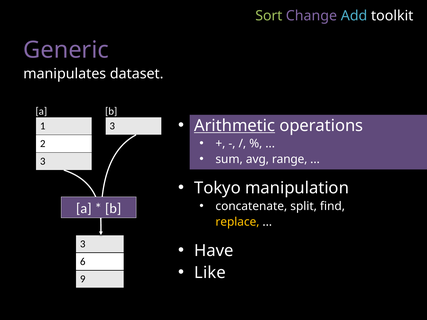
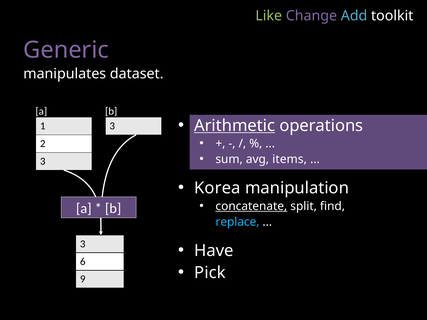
Sort: Sort -> Like (269, 16)
range: range -> items (290, 159)
Tokyo: Tokyo -> Korea (217, 188)
concatenate underline: none -> present (251, 206)
replace colour: yellow -> light blue (237, 222)
Like: Like -> Pick (210, 273)
